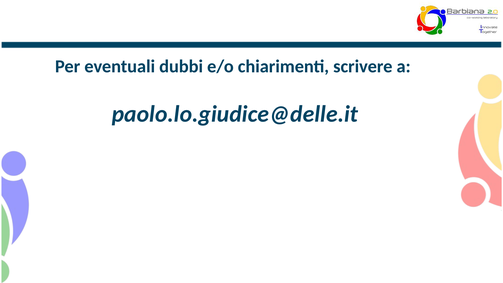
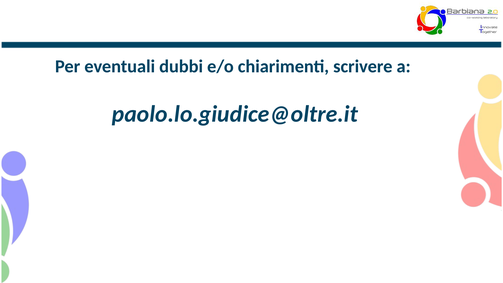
paolo.lo.giudice@delle.it: paolo.lo.giudice@delle.it -> paolo.lo.giudice@oltre.it (235, 114)
